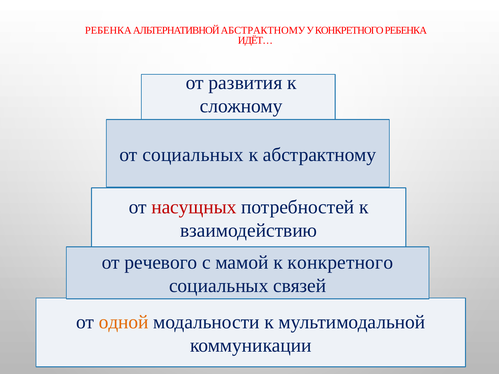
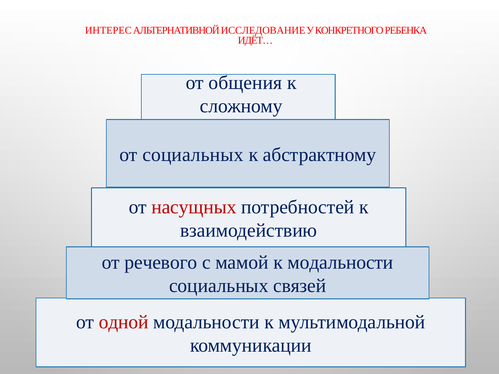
РЕБЕНКА: РЕБЕНКА -> ИНТЕРЕС (108, 30)
АЛЬТЕРНАТИВНОЙ АБСТРАКТНОМУ: АБСТРАКТНОМУ -> ИССЛЕДОВАНИЕ (263, 30)
развития: развития -> общения (245, 83)
к конкретного: конкретного -> модальности (340, 263)
одной colour: orange -> red (124, 322)
